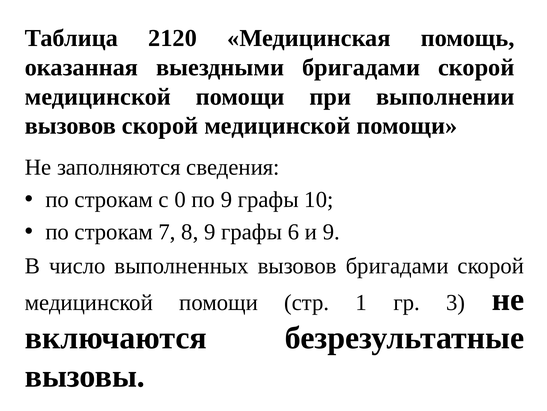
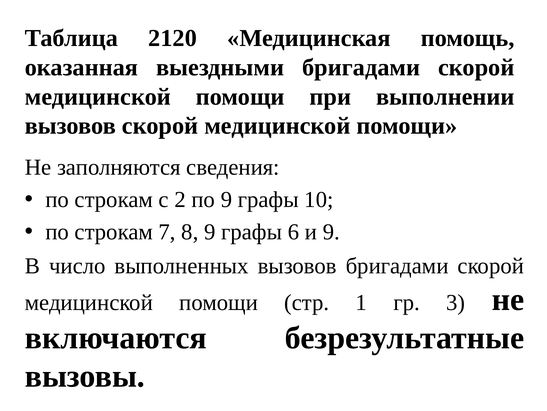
0: 0 -> 2 (180, 199)
